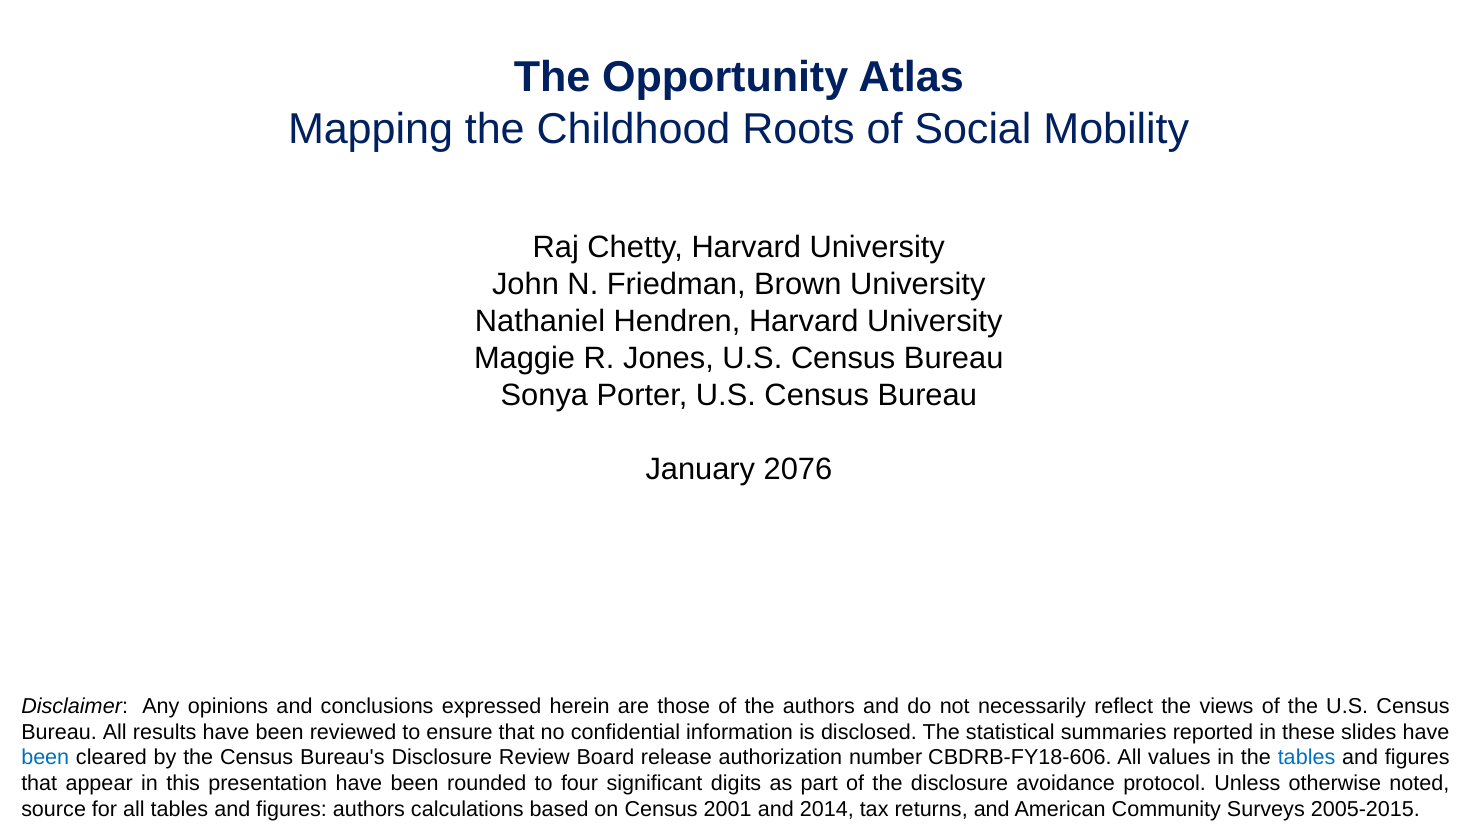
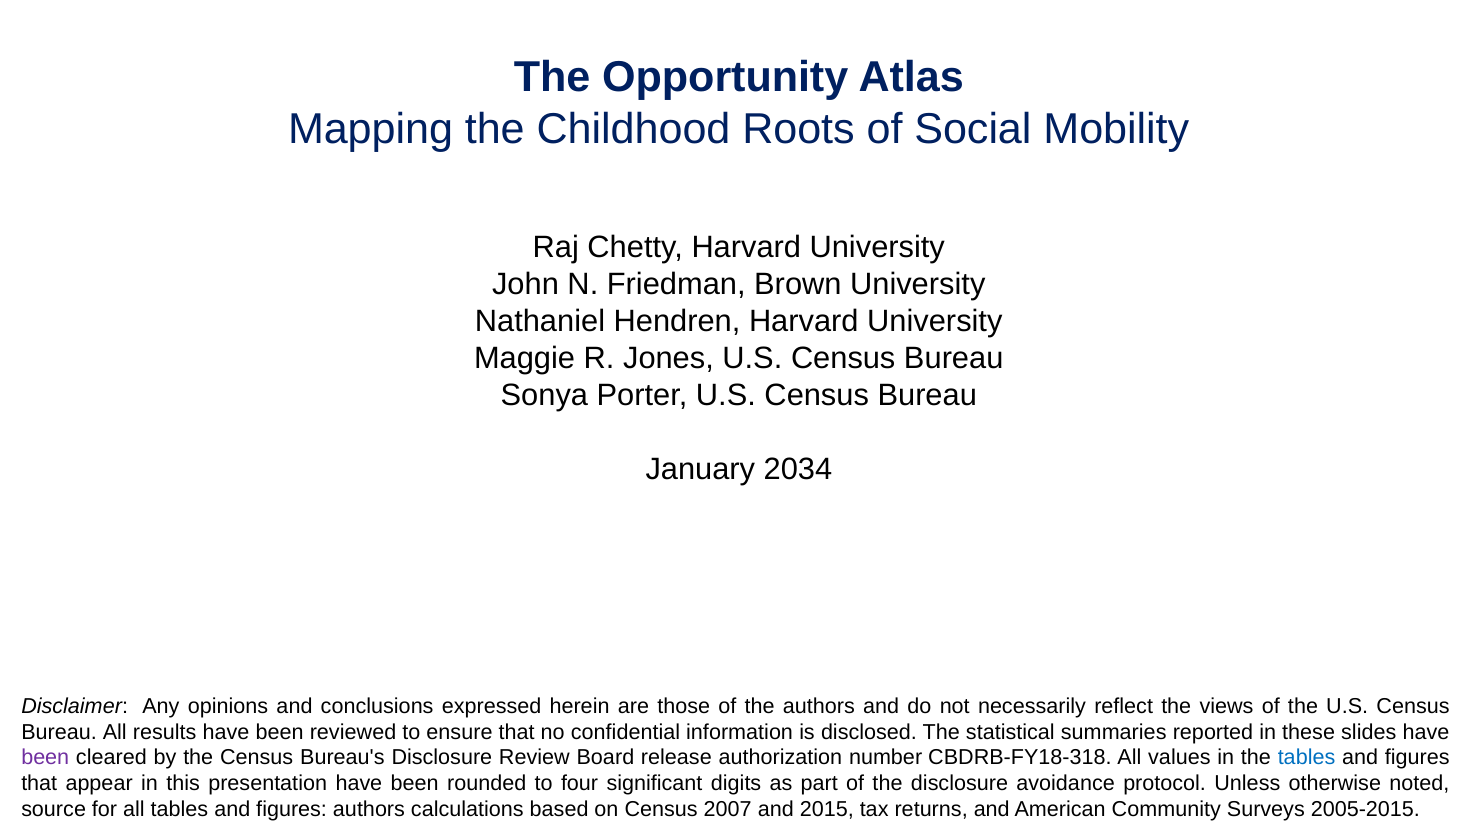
2076: 2076 -> 2034 (798, 469)
been colour: blue -> purple (45, 757)
CBDRB-FY18-606: CBDRB-FY18-606 -> CBDRB-FY18-318 (1020, 757)
2001: 2001 -> 2007 (728, 809)
2014: 2014 -> 2015 (827, 809)
